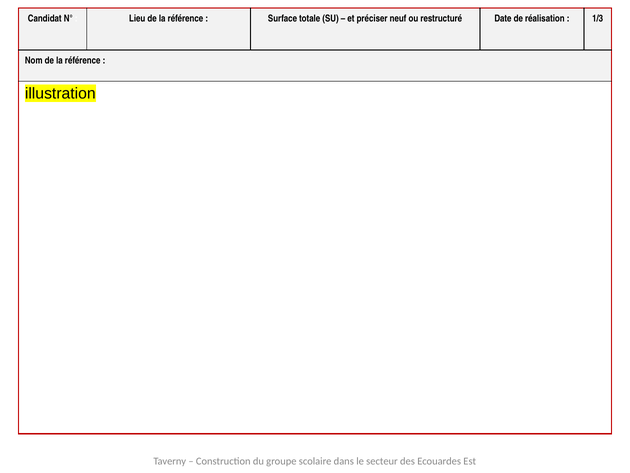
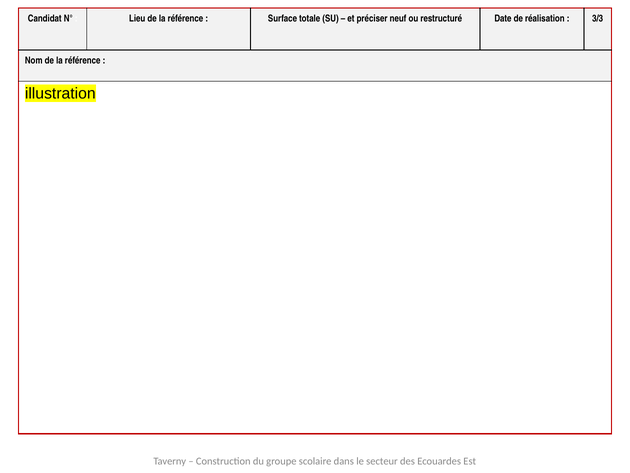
1/3: 1/3 -> 3/3 (598, 19)
